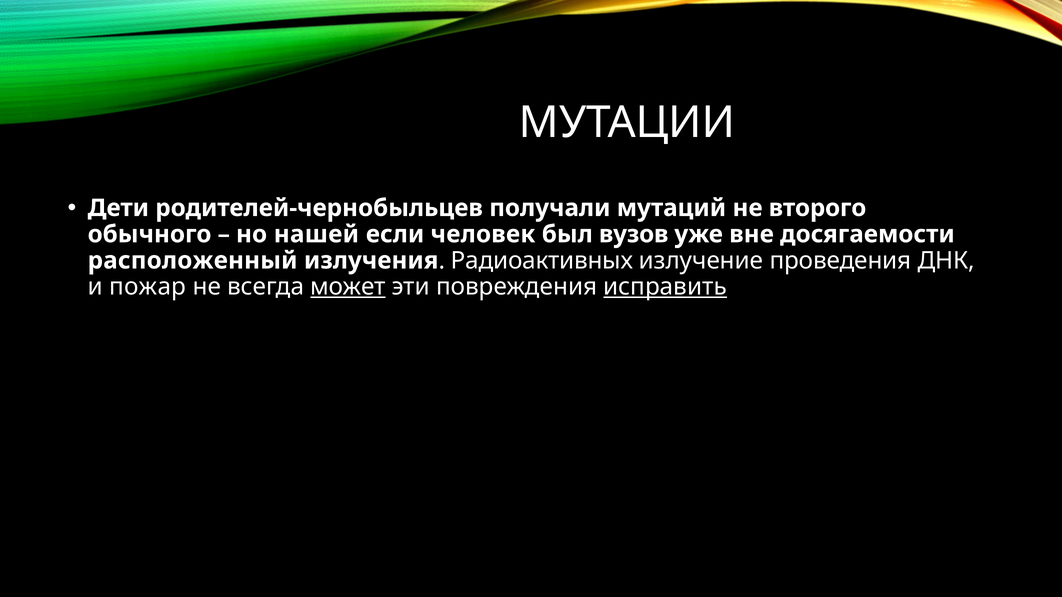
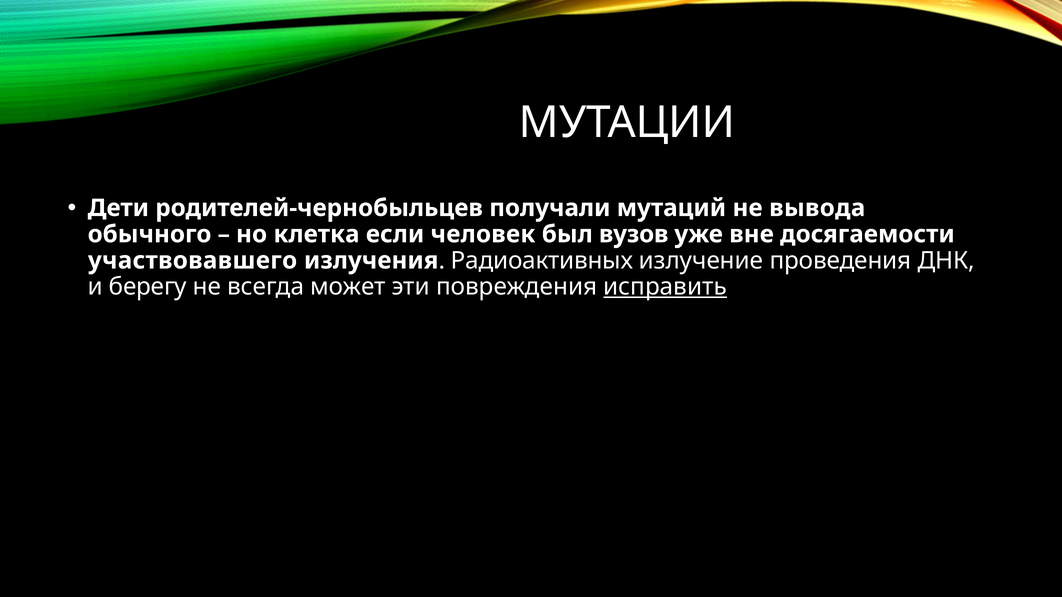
второго: второго -> вывода (817, 208)
нашей: нашей -> клетка (317, 234)
расположенный: расположенный -> участвовавшего (193, 261)
пожар: пожар -> берегу (148, 287)
может underline: present -> none (348, 287)
